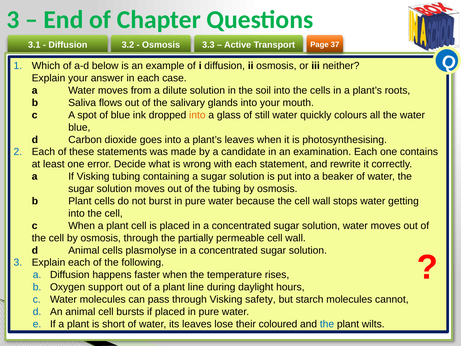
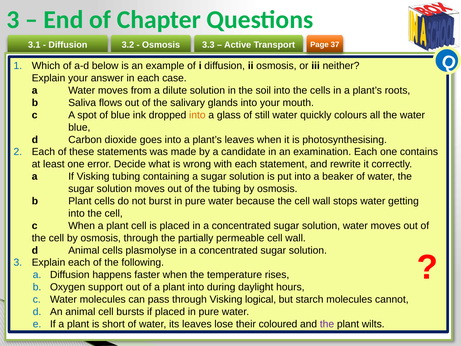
plant line: line -> into (196, 287)
safety: safety -> logical (261, 299)
the colour: blue -> purple (327, 324)
